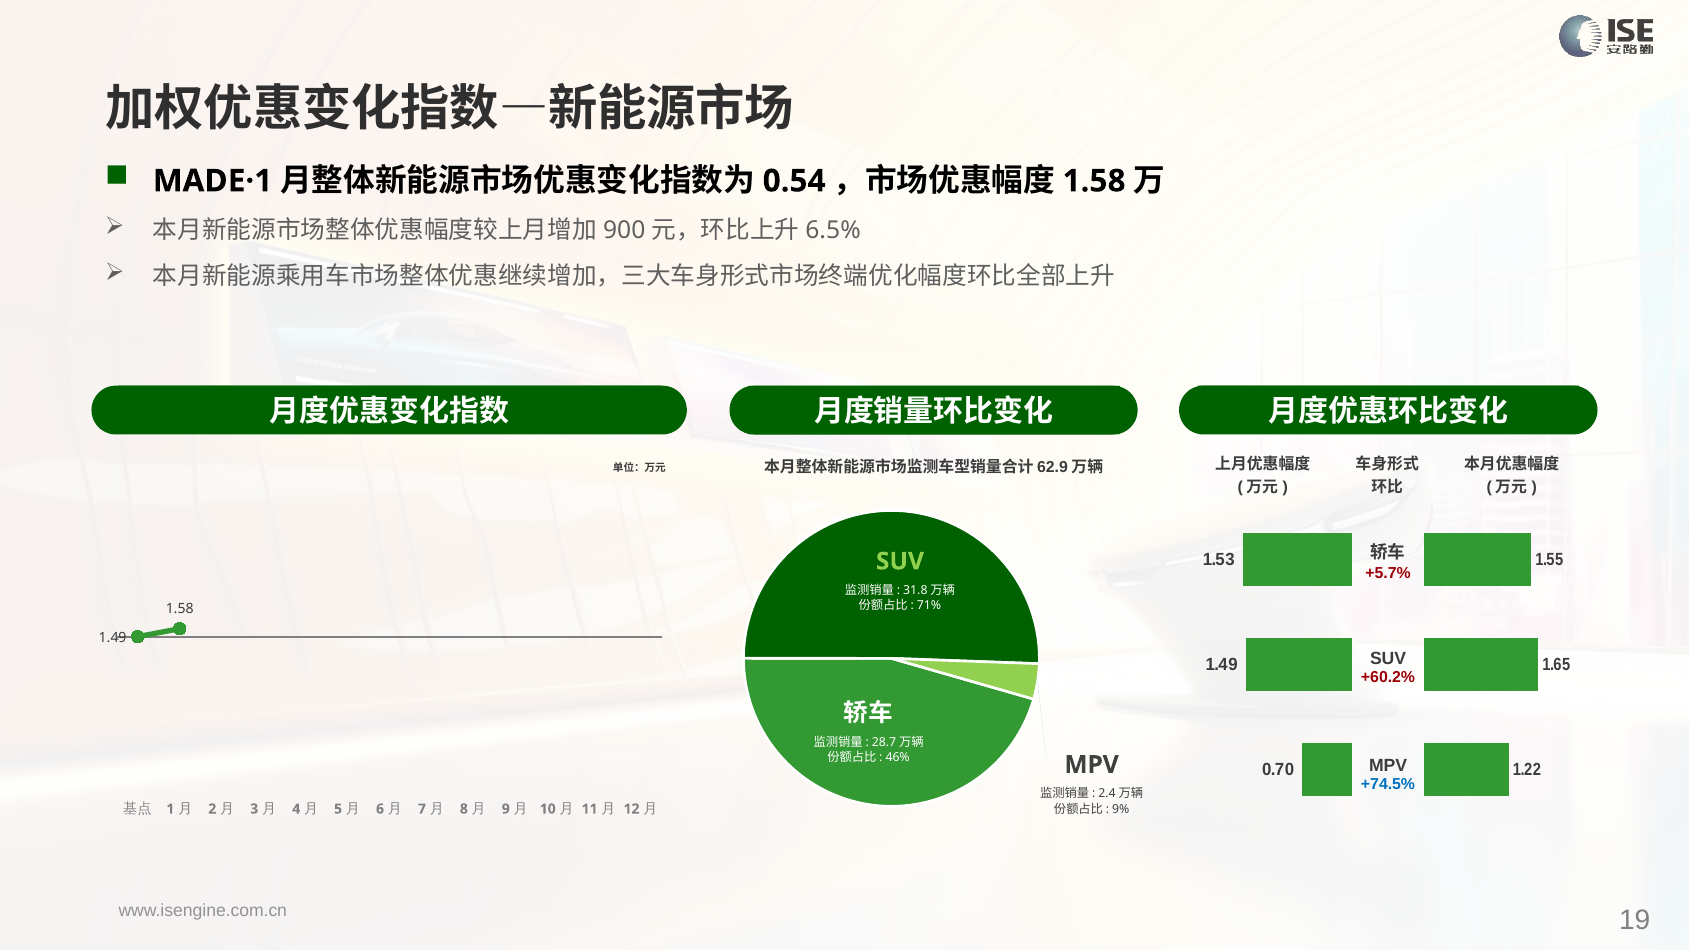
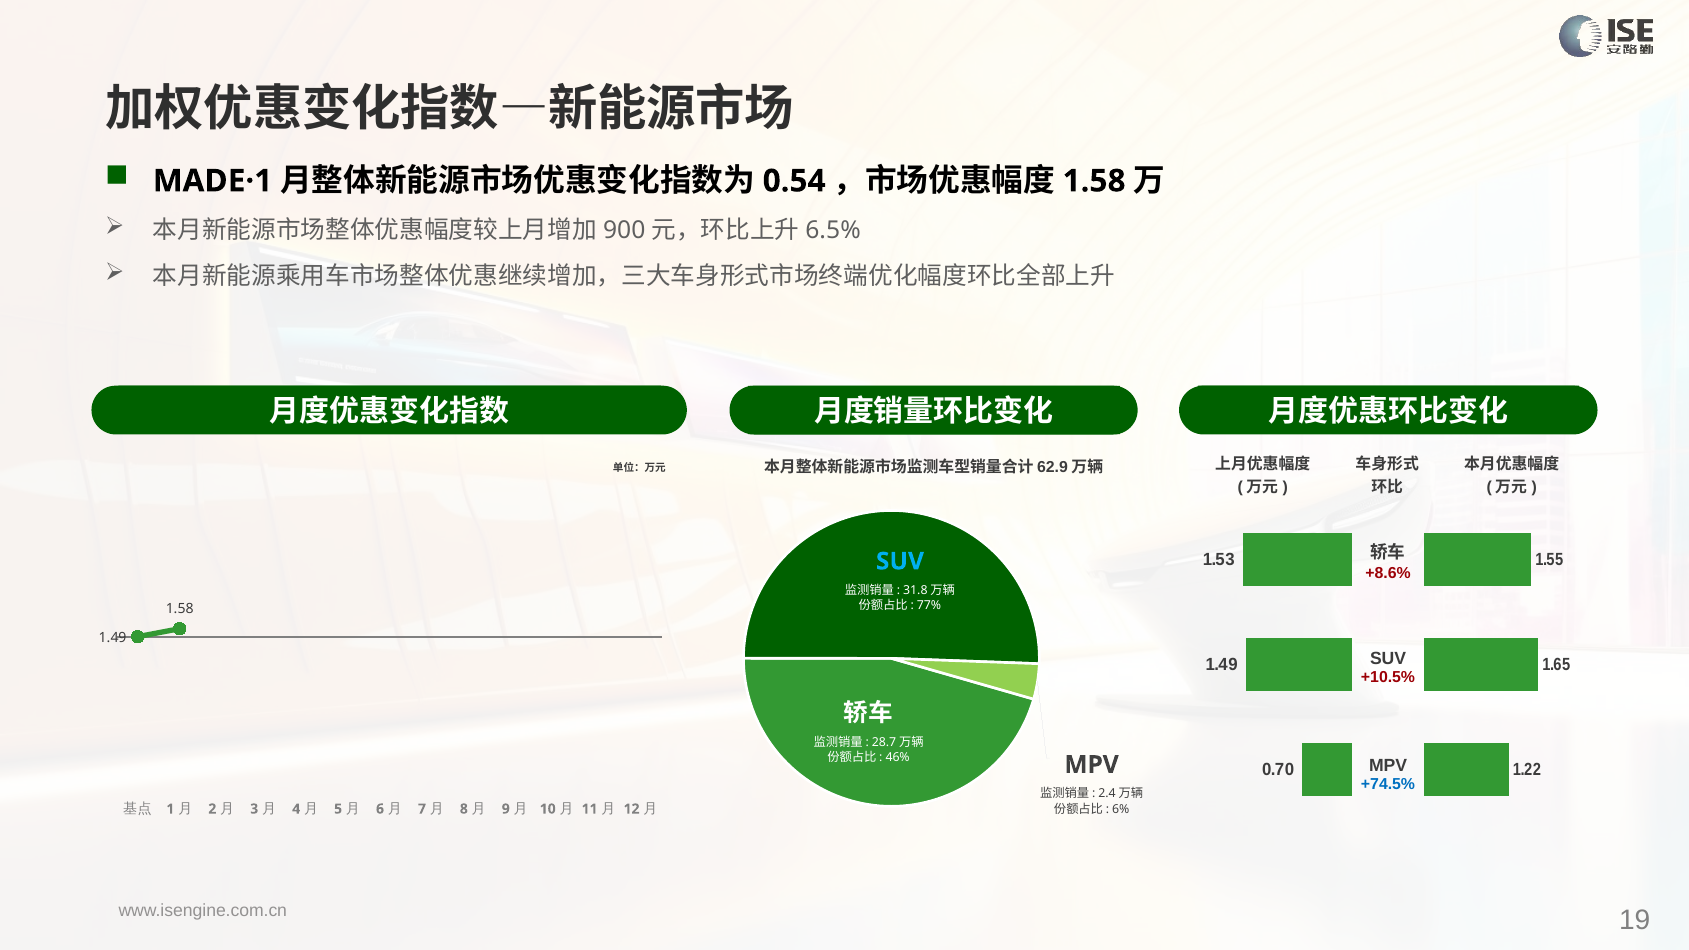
SUV colour: light green -> light blue (900, 561)
+5.7%: +5.7% -> +8.6% (1388, 573)
71%: 71% -> 77% (929, 606)
+60.2%: +60.2% -> +10.5% (1388, 677)
9%: 9% -> 6% (1121, 809)
